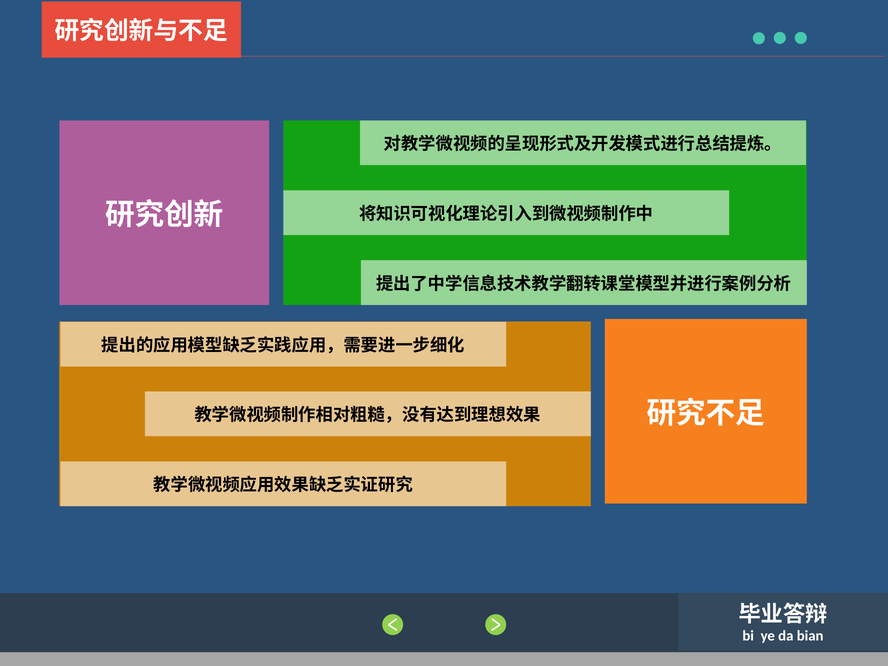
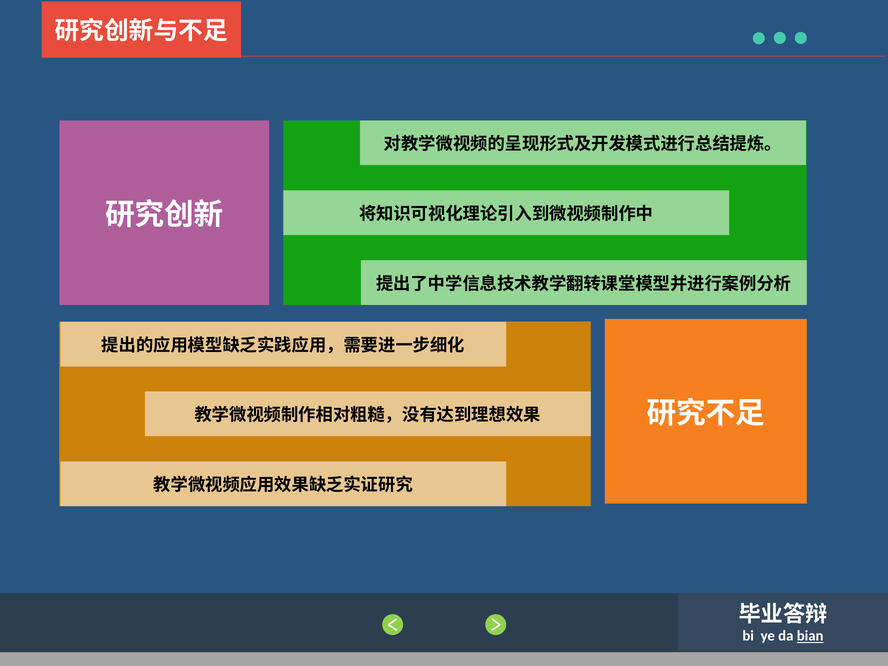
bian underline: none -> present (810, 636)
